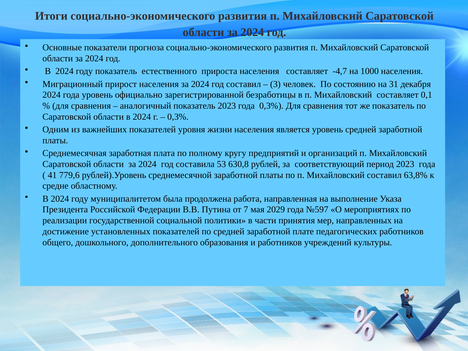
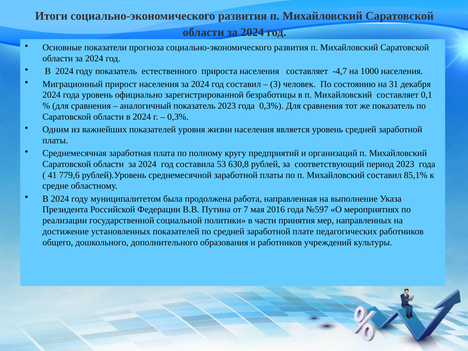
63,8%: 63,8% -> 85,1% (416, 175)
2029: 2029 -> 2016 (276, 210)
